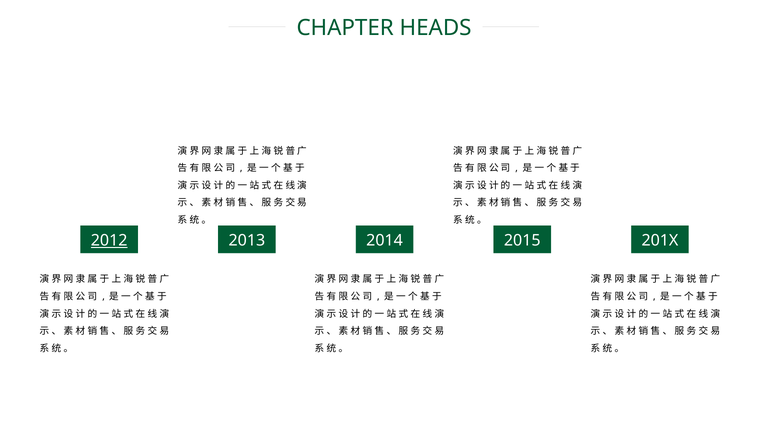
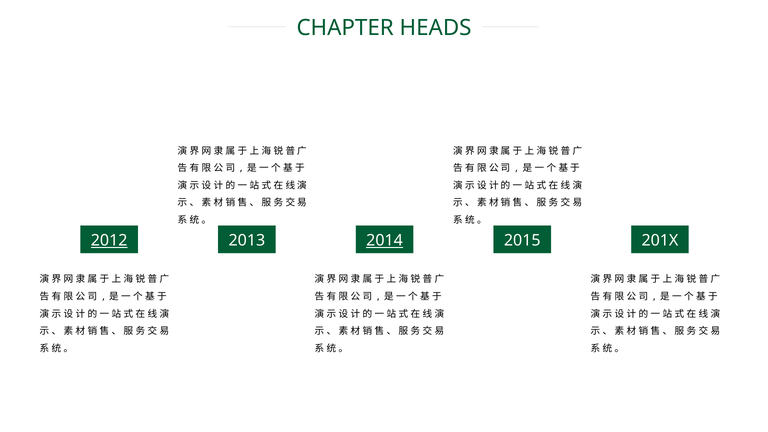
2014 underline: none -> present (385, 241)
